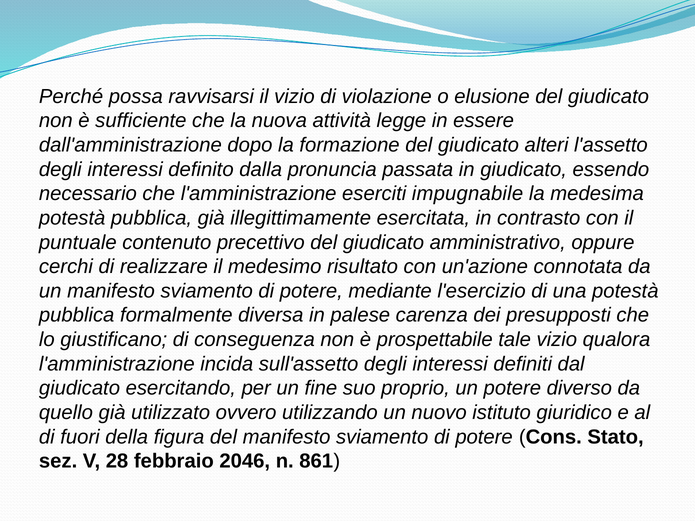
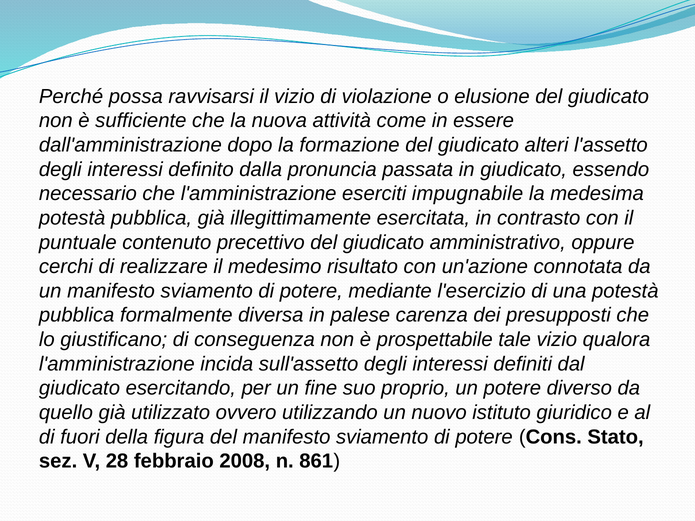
legge: legge -> come (401, 121)
2046: 2046 -> 2008 (245, 461)
